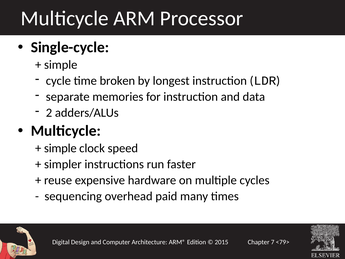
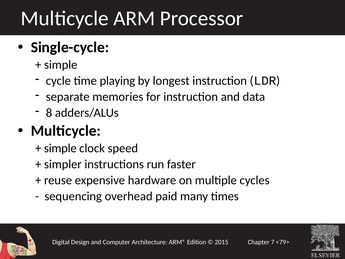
broken: broken -> playing (117, 81)
2: 2 -> 8 (49, 113)
